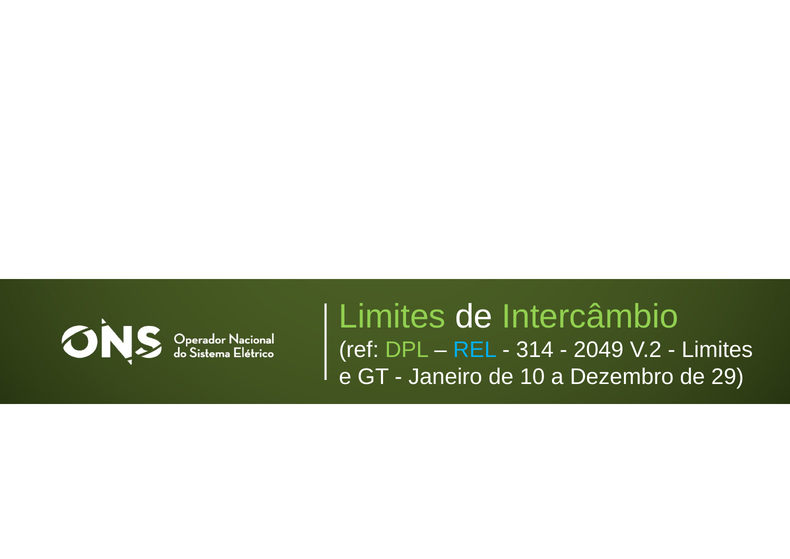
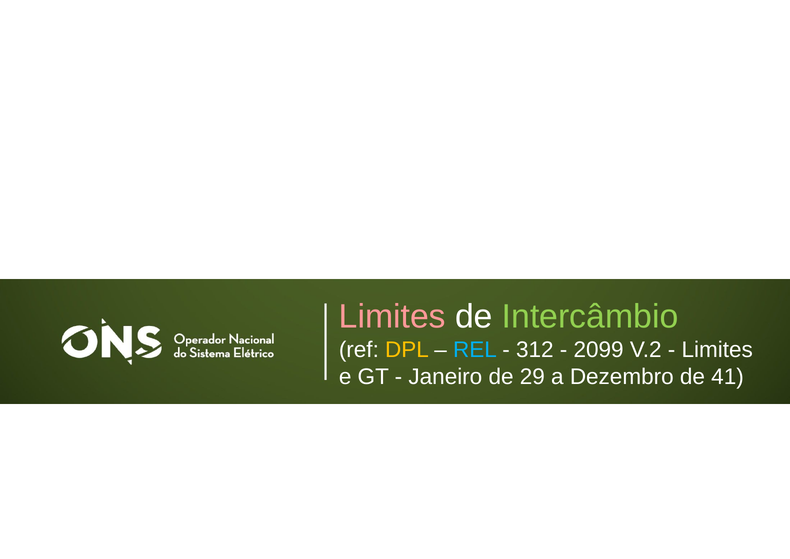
Limites colour: light green -> pink (392, 316)
DPL colour: light green -> yellow (407, 349)
314: 314 -> 312 (535, 349)
2049: 2049 -> 2099 (599, 349)
10: 10 -> 29 (532, 376)
29: 29 -> 41 (728, 376)
